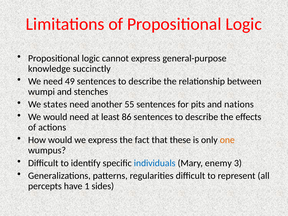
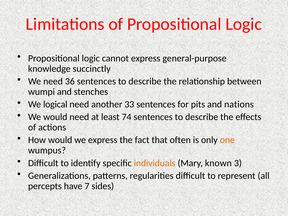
49: 49 -> 36 (70, 81)
states: states -> logical (55, 104)
55: 55 -> 33 (129, 104)
86: 86 -> 74 (127, 117)
these: these -> often (180, 140)
individuals colour: blue -> orange (155, 163)
enemy: enemy -> known (218, 163)
1: 1 -> 7 (87, 186)
